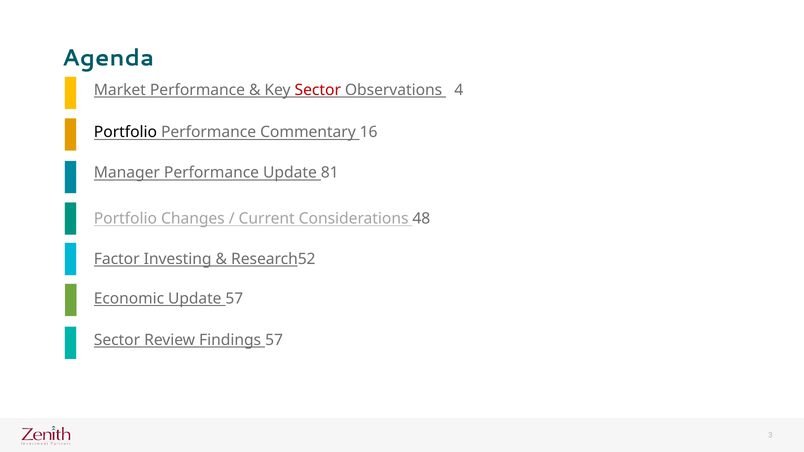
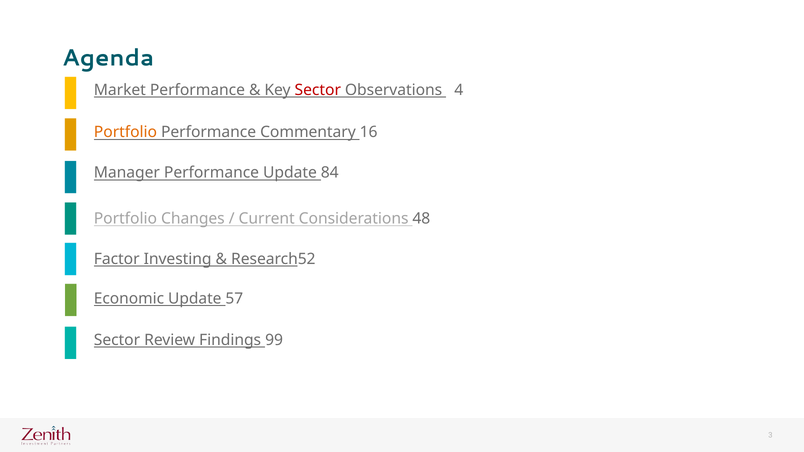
Portfolio colour: black -> orange (125, 132)
81: 81 -> 84 (330, 173)
Findings 57: 57 -> 99 (274, 340)
